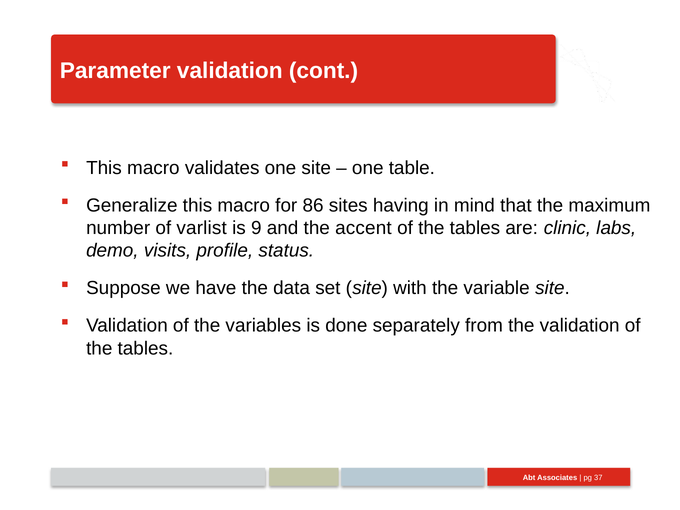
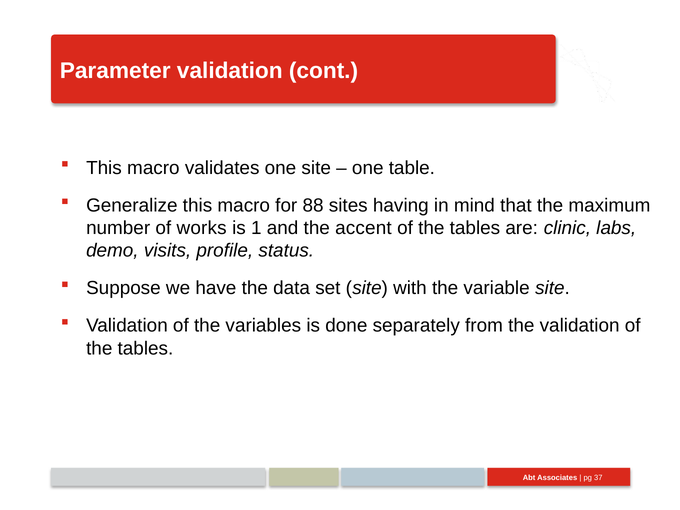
86: 86 -> 88 (313, 205)
varlist: varlist -> works (202, 228)
9: 9 -> 1 (256, 228)
